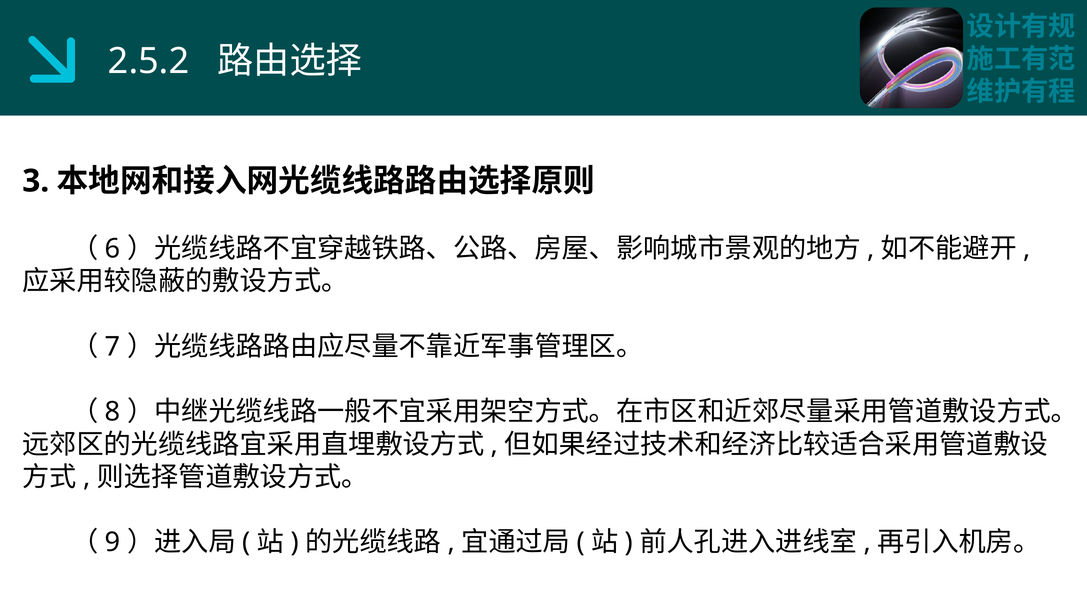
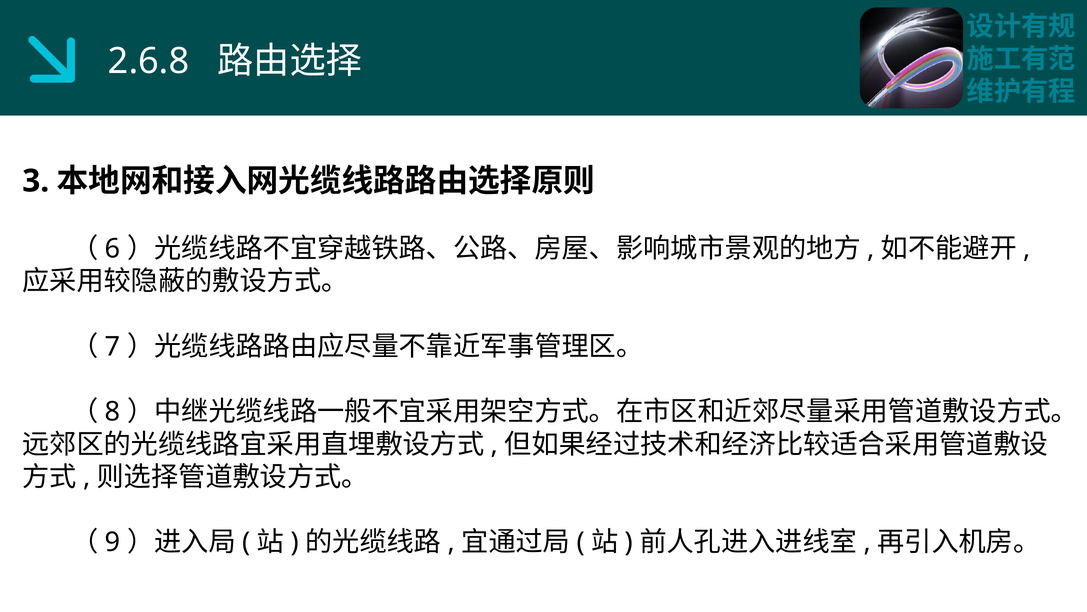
2.5.2: 2.5.2 -> 2.6.8 (149, 61)
